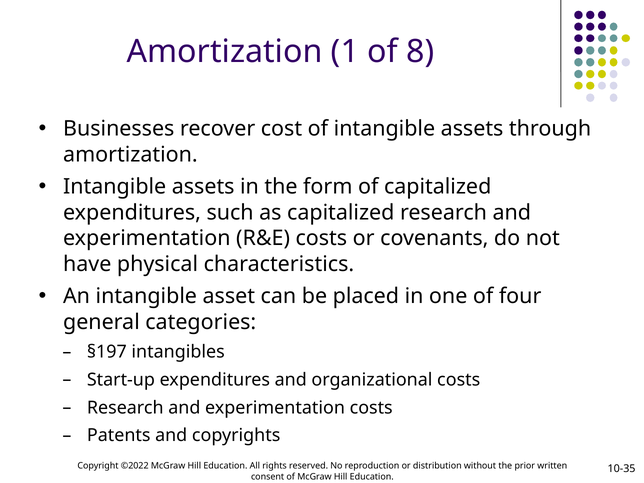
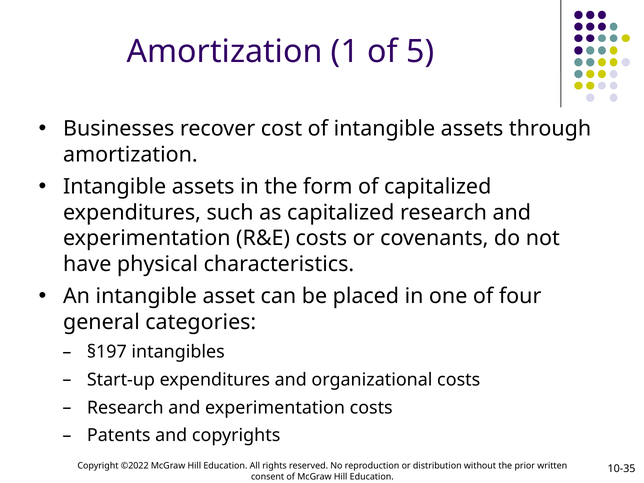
8: 8 -> 5 (420, 52)
